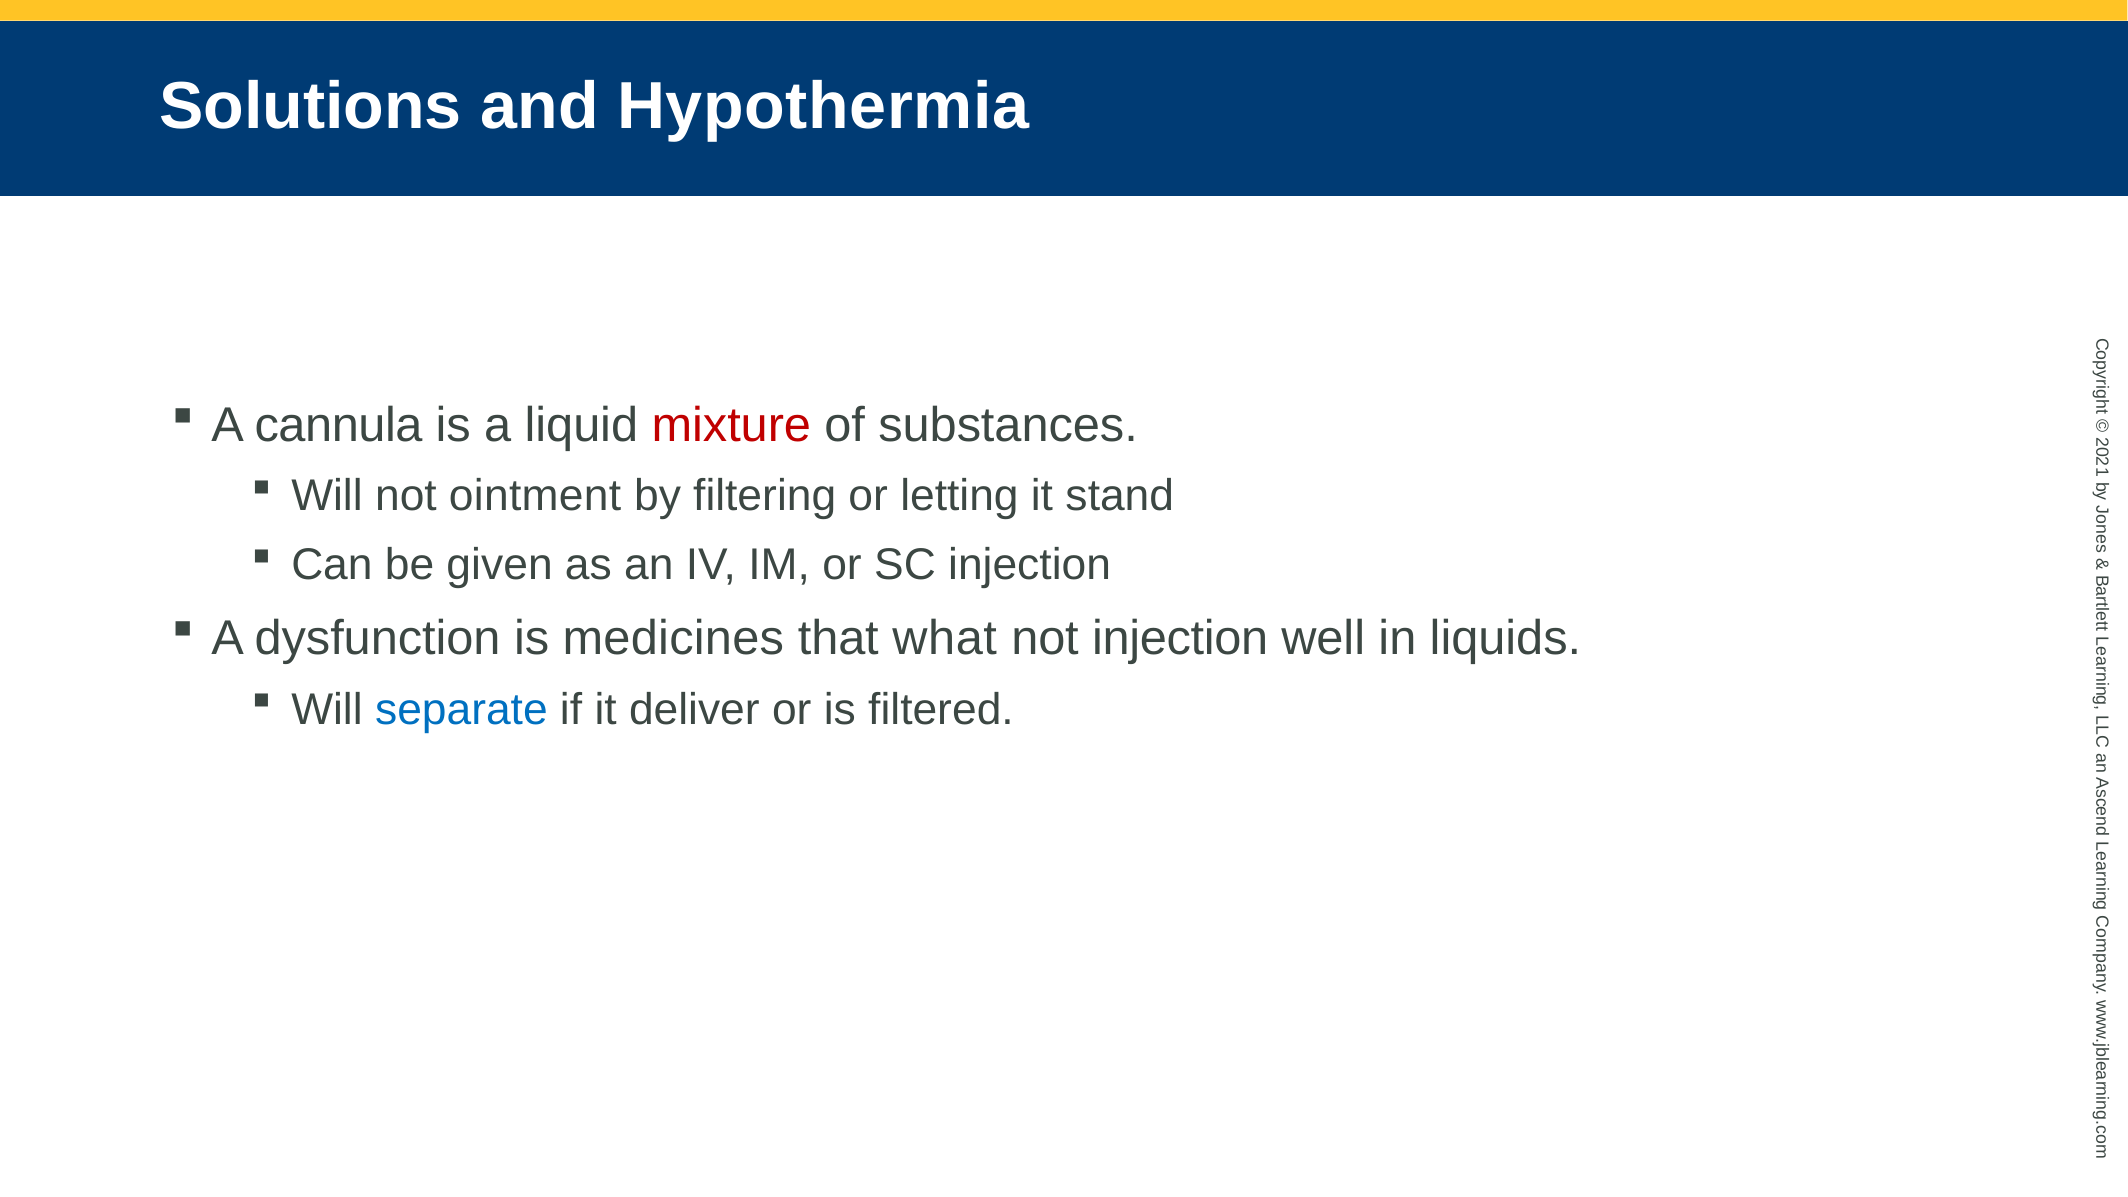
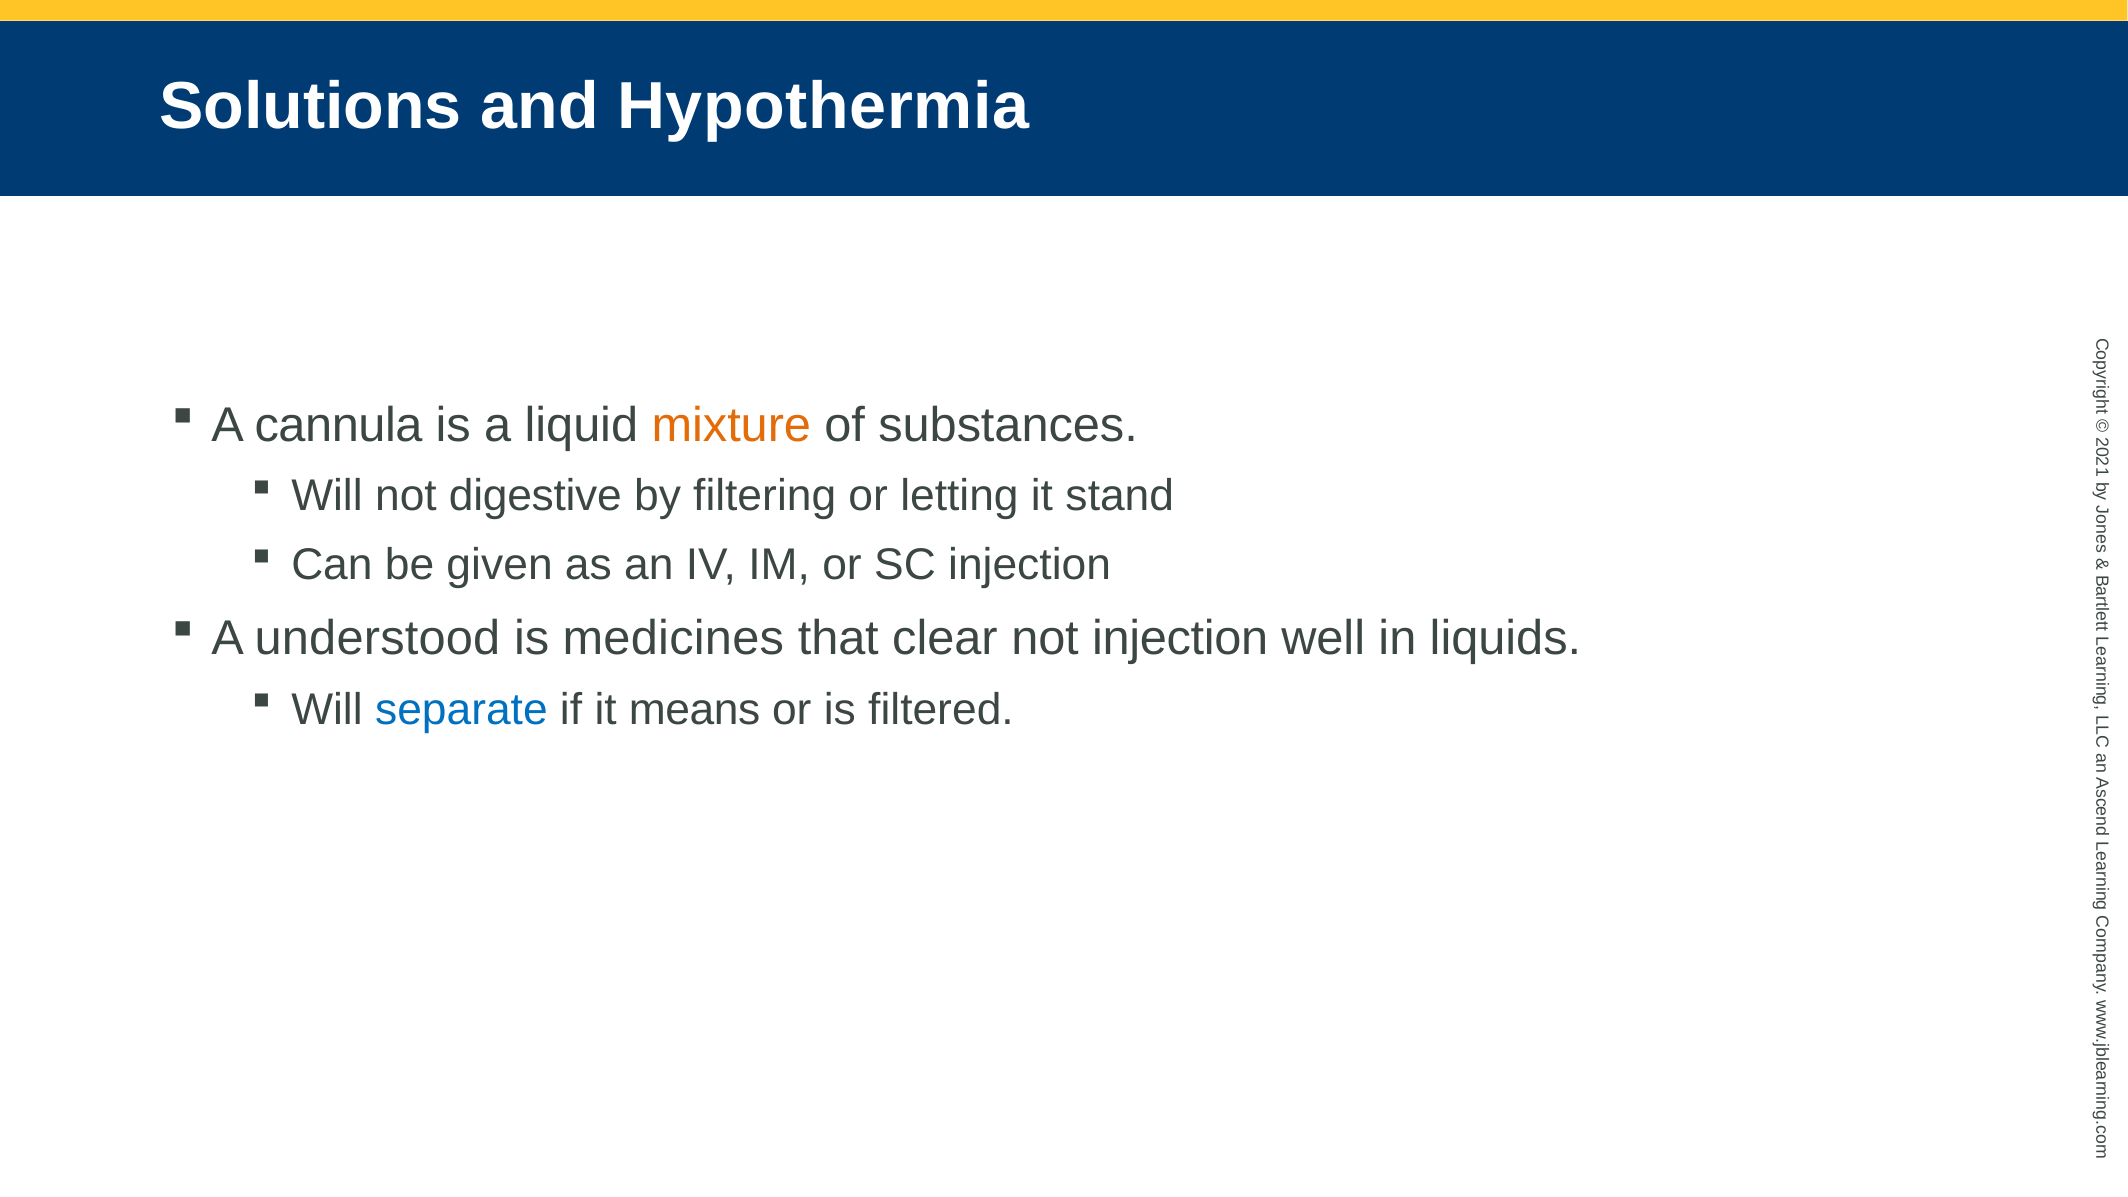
mixture colour: red -> orange (731, 425)
ointment: ointment -> digestive (535, 496)
dysfunction: dysfunction -> understood (377, 638)
what: what -> clear (945, 638)
deliver: deliver -> means (695, 709)
